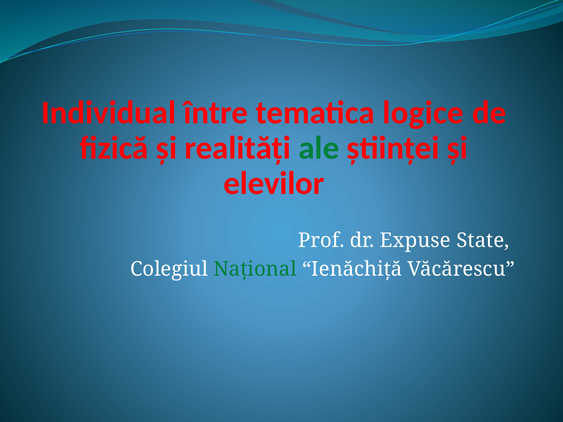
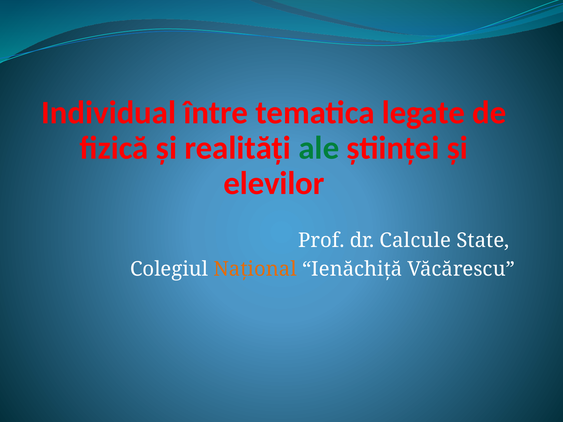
logice: logice -> legate (423, 113)
Expuse: Expuse -> Calcule (415, 241)
Național colour: green -> orange (255, 269)
